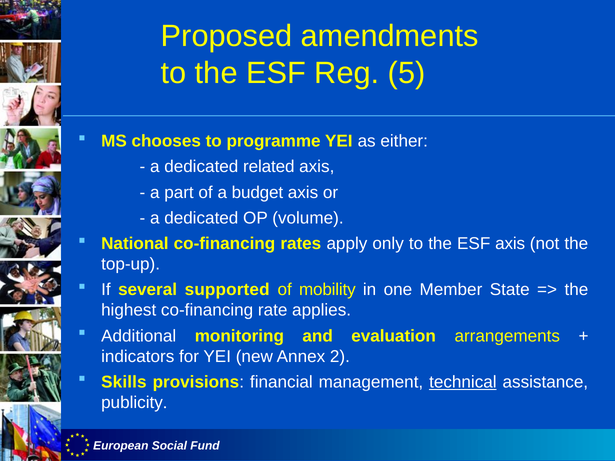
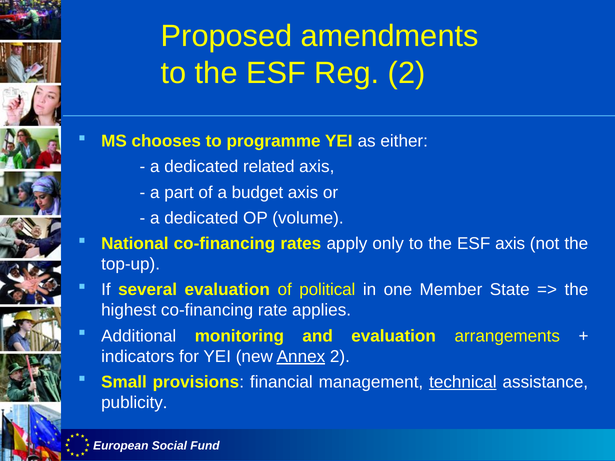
Reg 5: 5 -> 2 (407, 73)
several supported: supported -> evaluation (227, 290)
mobility: mobility -> political (327, 290)
Annex underline: none -> present (301, 357)
Skills: Skills -> Small (124, 382)
